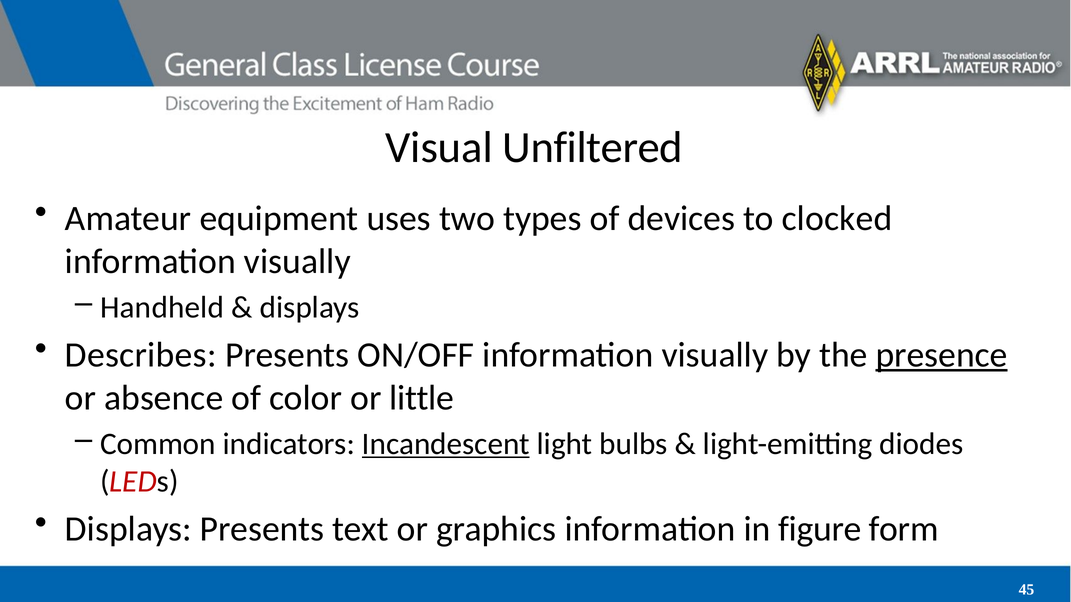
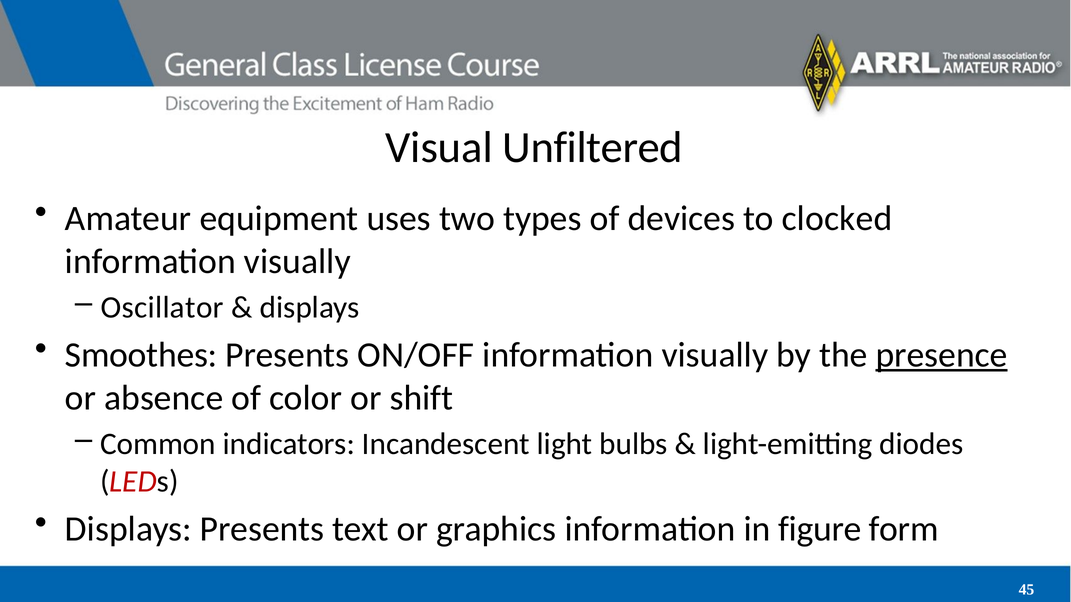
Handheld: Handheld -> Oscillator (162, 308)
Describes: Describes -> Smoothes (141, 355)
little: little -> shift (421, 398)
Incandescent underline: present -> none (446, 444)
